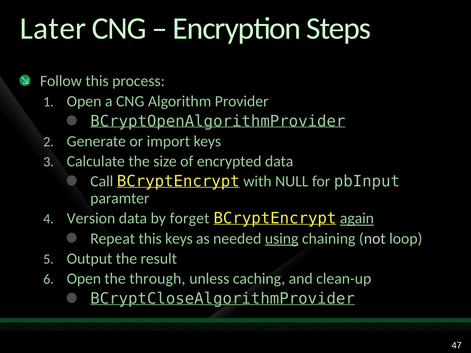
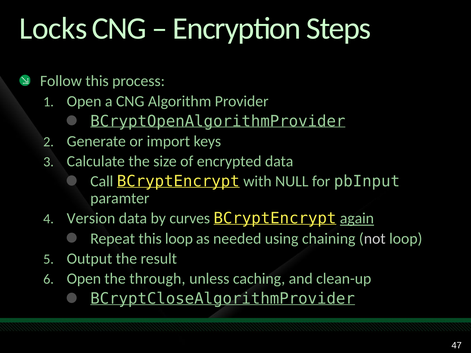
Later: Later -> Locks (53, 29)
forget: forget -> curves (190, 219)
this keys: keys -> loop (179, 239)
using underline: present -> none (282, 239)
